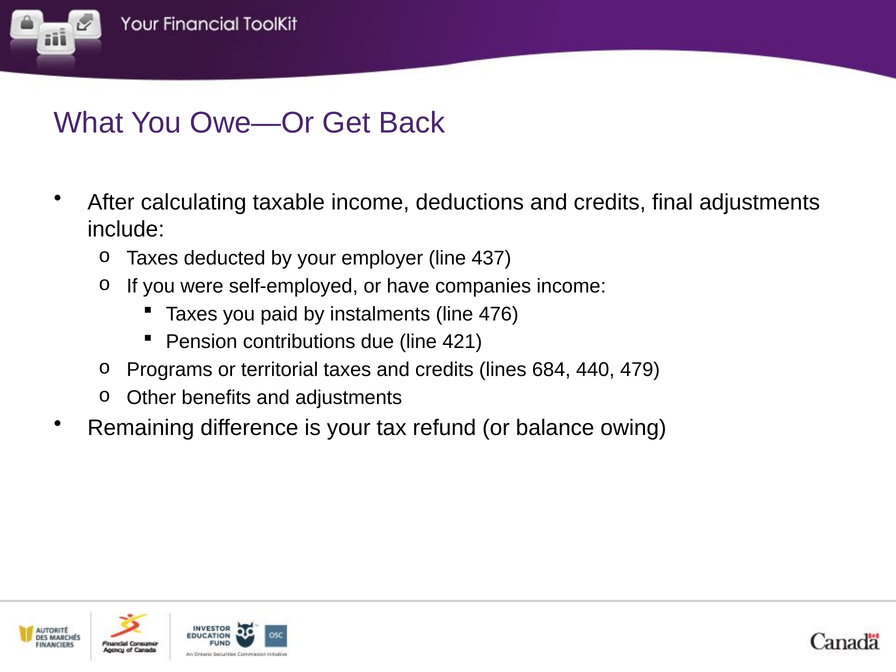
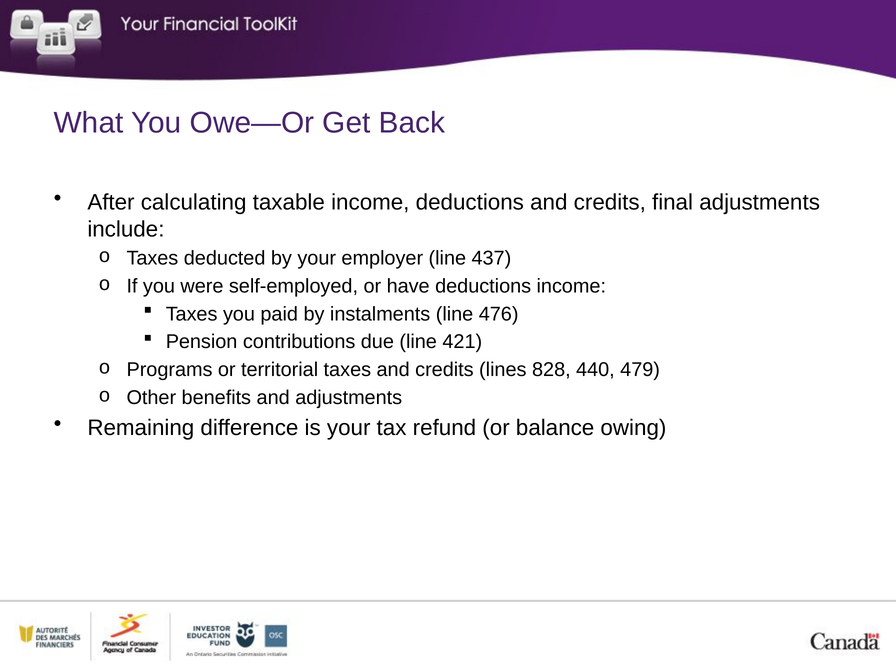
have companies: companies -> deductions (483, 286)
684: 684 -> 828 (551, 370)
